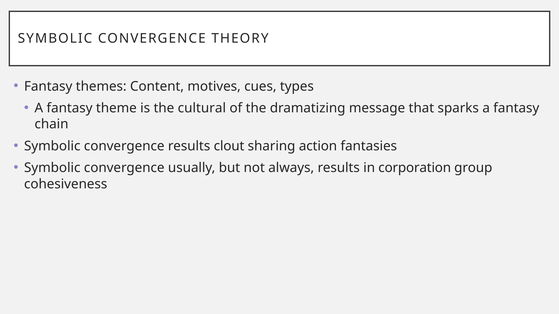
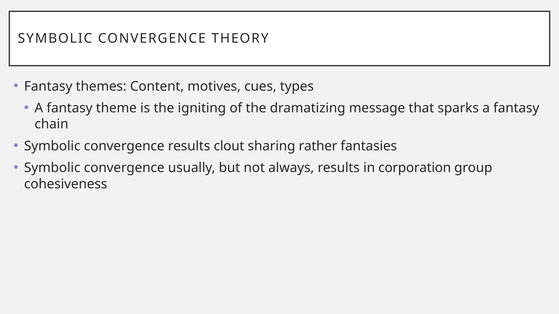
cultural: cultural -> igniting (202, 108)
action: action -> rather (318, 146)
